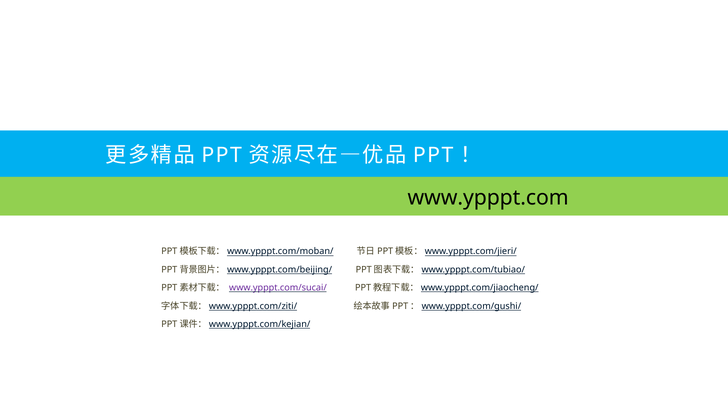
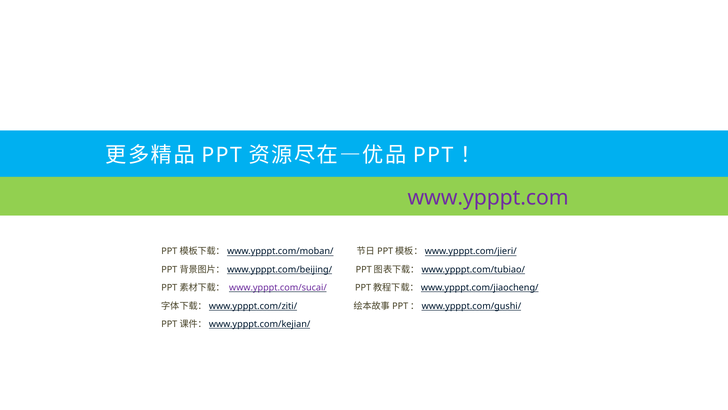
www.ypppt.com colour: black -> purple (488, 197)
